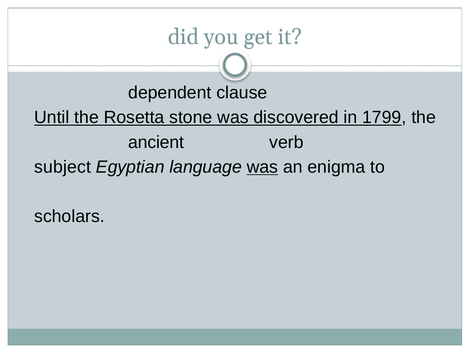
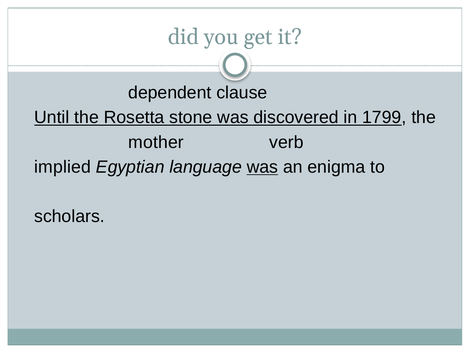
ancient: ancient -> mother (156, 142)
subject: subject -> implied (63, 167)
